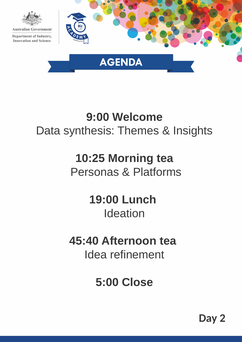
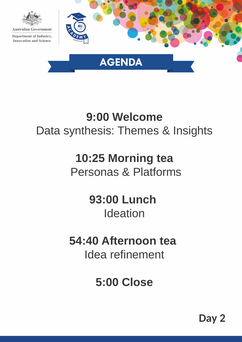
19:00: 19:00 -> 93:00 (104, 200)
45:40: 45:40 -> 54:40 (84, 241)
